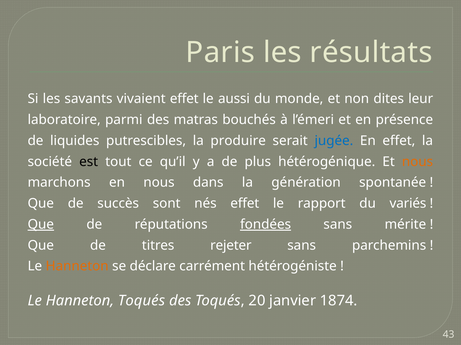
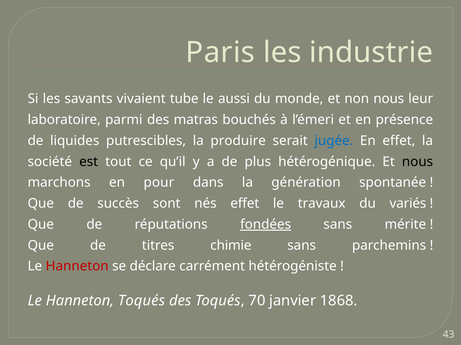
résultats: résultats -> industrie (371, 52)
vivaient effet: effet -> tube (184, 99)
non dites: dites -> nous (389, 99)
nous colour: orange -> black (418, 162)
en nous: nous -> pour (159, 183)
rapport: rapport -> travaux (322, 204)
Que underline: present -> none (41, 225)
rejeter: rejeter -> chimie (231, 246)
Hanneton colour: orange -> red (77, 267)
20: 20 -> 70 (257, 301)
1874: 1874 -> 1868 (339, 301)
